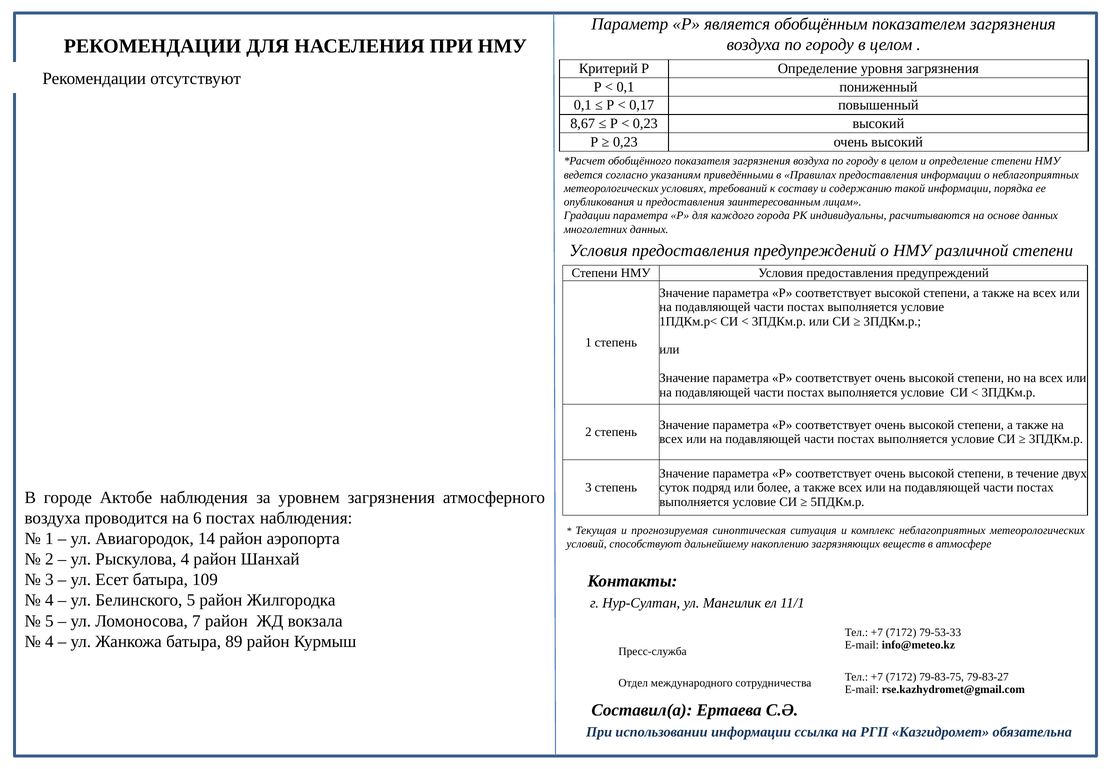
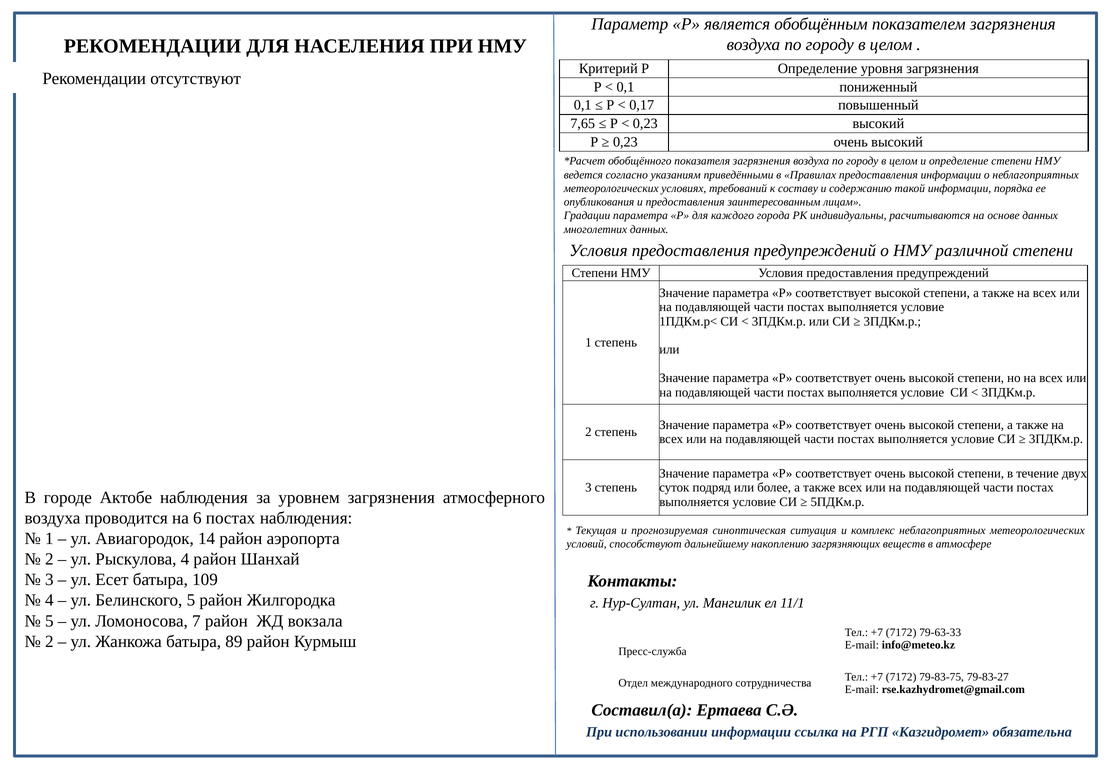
8,67: 8,67 -> 7,65 (583, 124)
79-53-33: 79-53-33 -> 79-63-33 (940, 633)
4: 4 -> 2 (49, 641)
